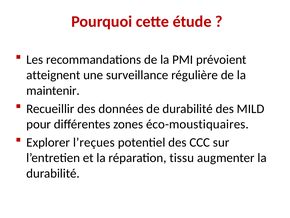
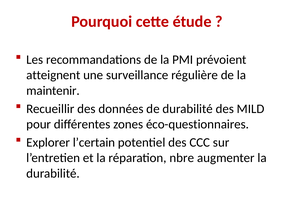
éco-moustiquaires: éco-moustiquaires -> éco-questionnaires (197, 124)
l’reçues: l’reçues -> l’certain (94, 142)
tissu: tissu -> nbre (182, 158)
